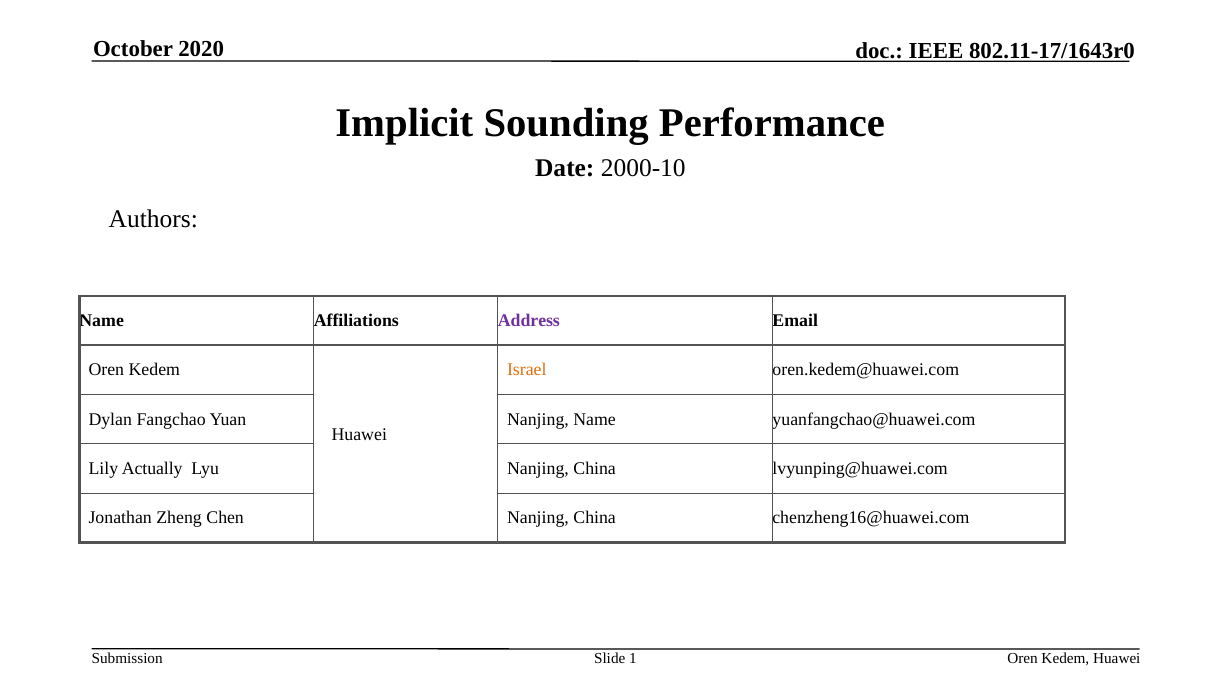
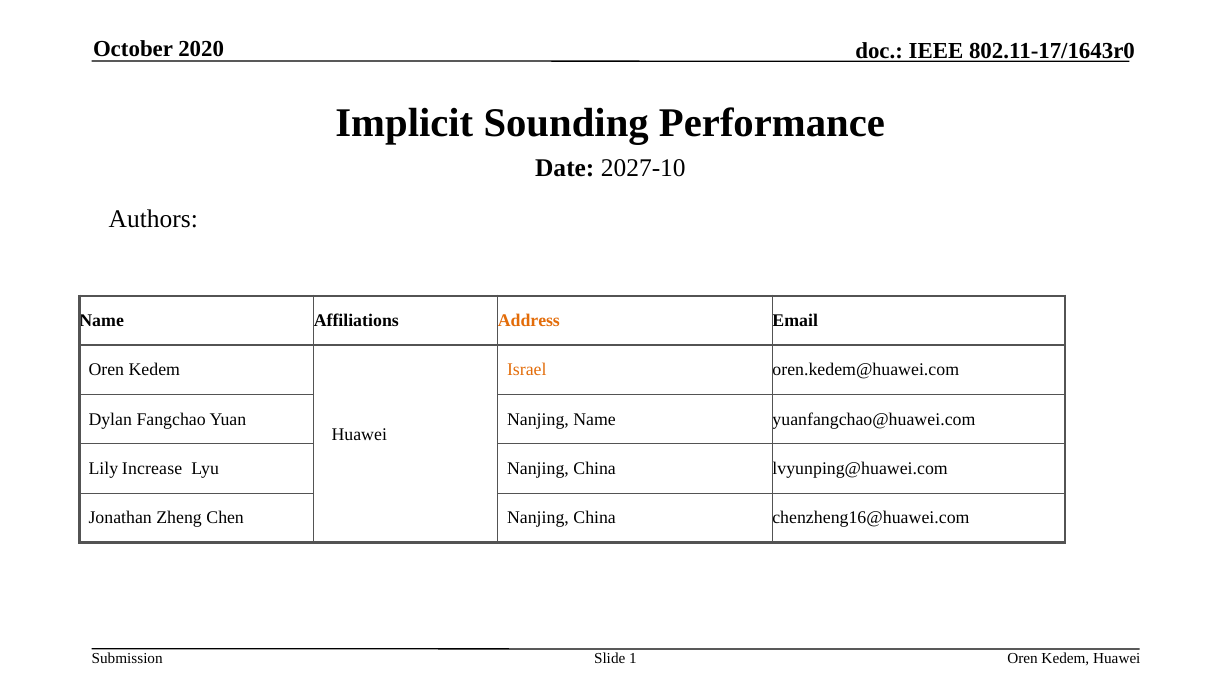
2000-10: 2000-10 -> 2027-10 (643, 168)
Address colour: purple -> orange (529, 320)
Actually: Actually -> Increase (152, 469)
